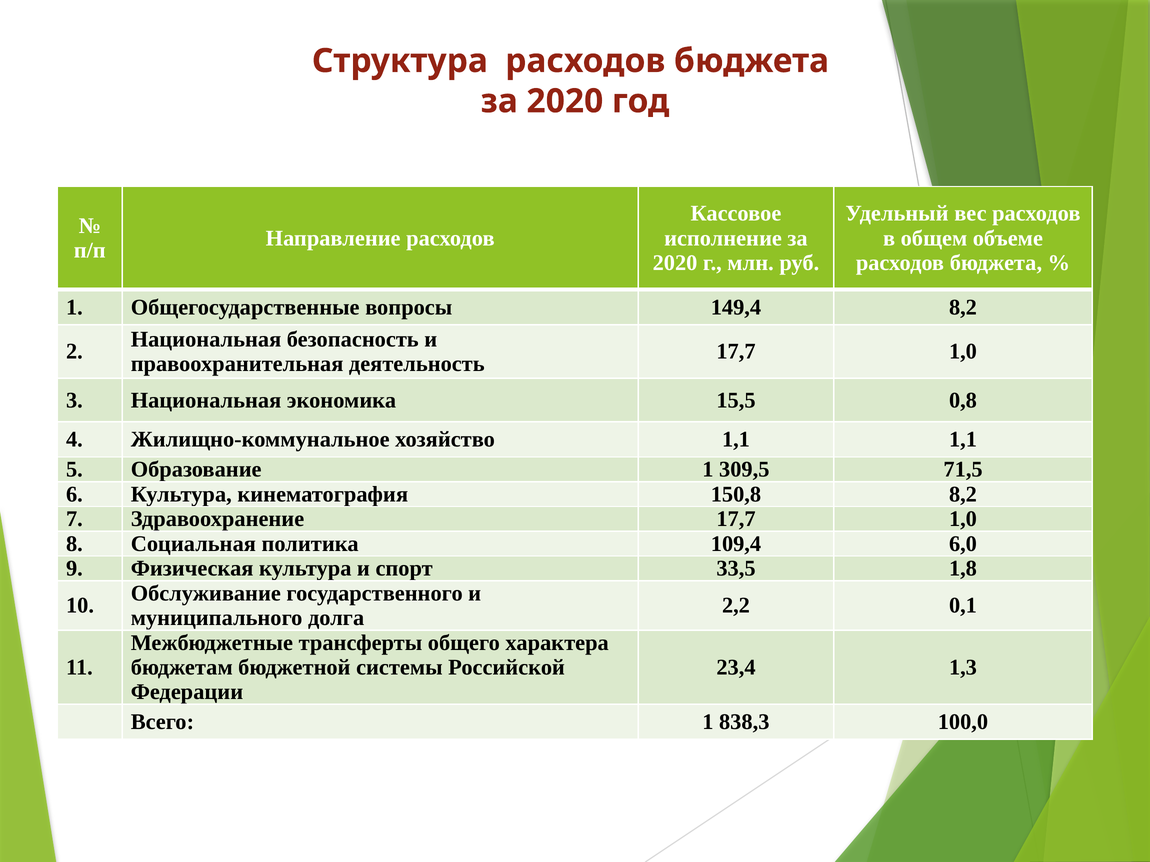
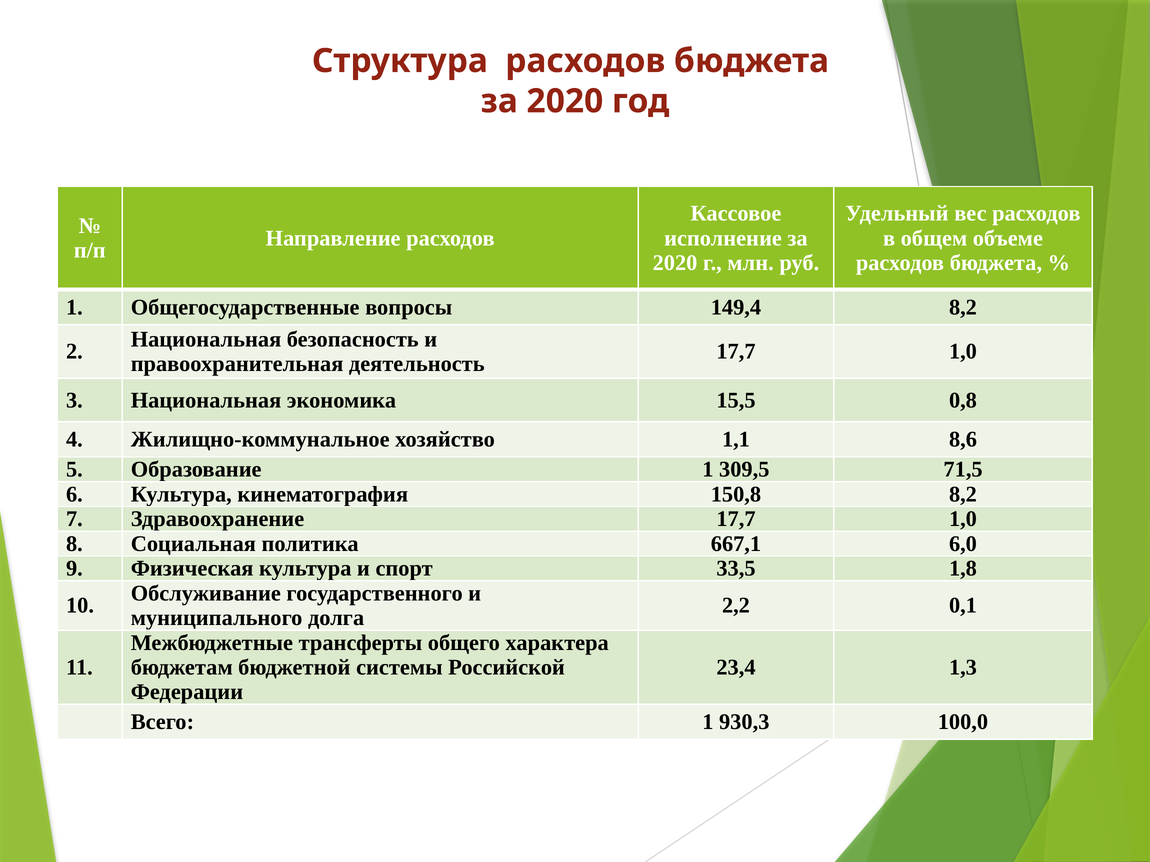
1,1 1,1: 1,1 -> 8,6 (963, 440)
109,4: 109,4 -> 667,1 (736, 544)
838,3: 838,3 -> 930,3 (744, 722)
